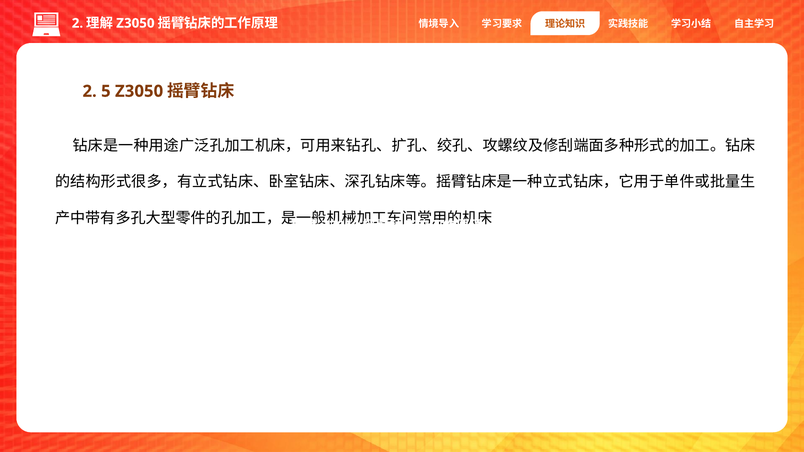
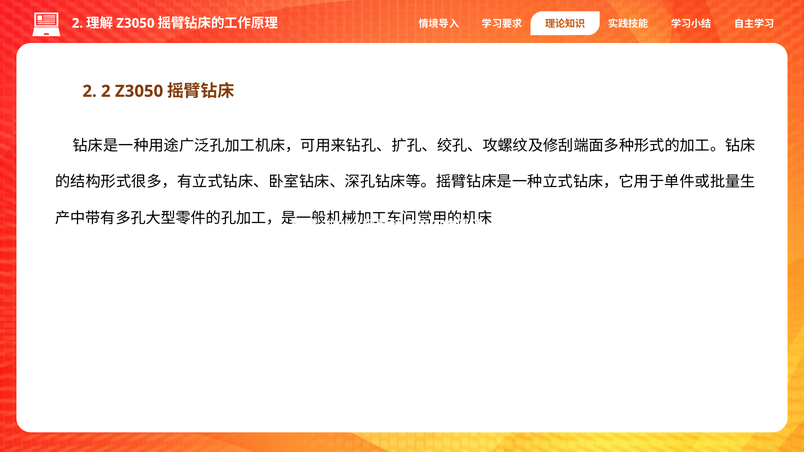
2 5: 5 -> 2 (106, 91)
